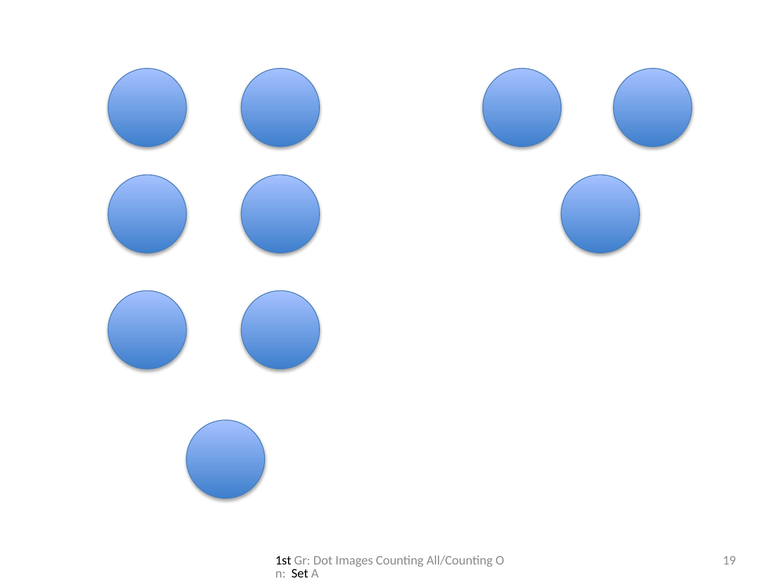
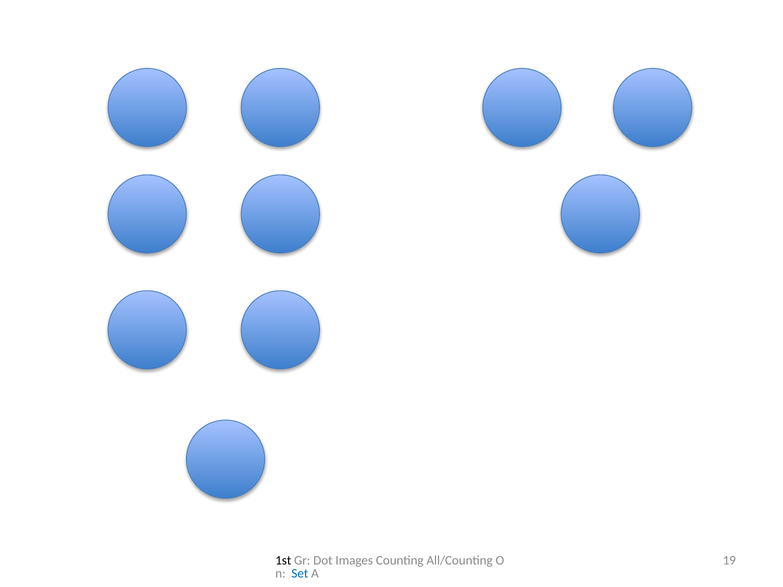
Set colour: black -> blue (300, 574)
